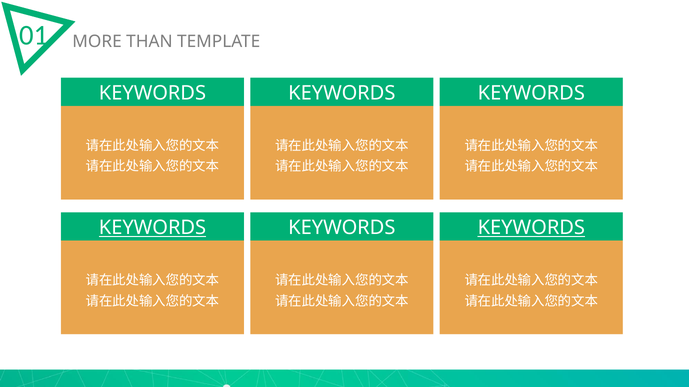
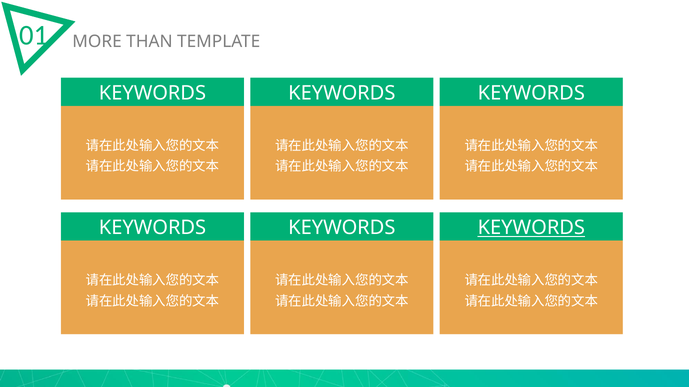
KEYWORDS underline: present -> none (153, 228)
